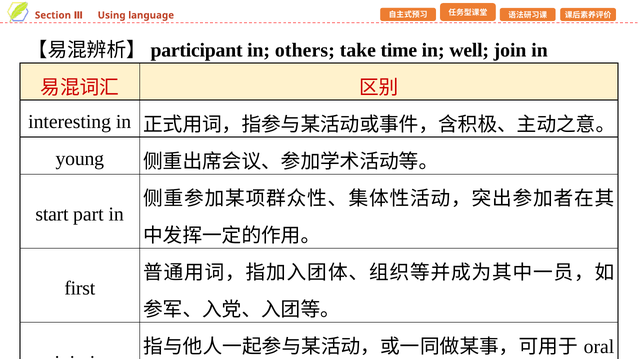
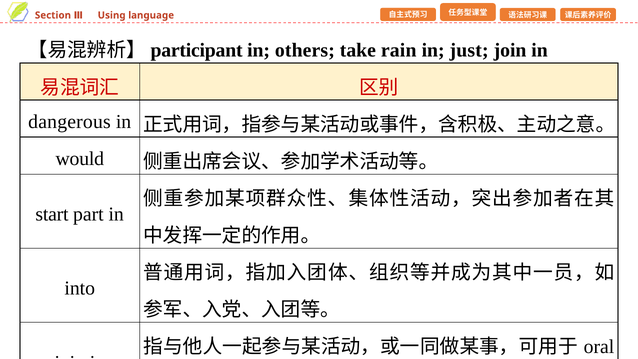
time: time -> rain (399, 50)
well: well -> just (469, 50)
interesting: interesting -> dangerous (69, 122)
young: young -> would (80, 159)
first: first -> into (80, 288)
